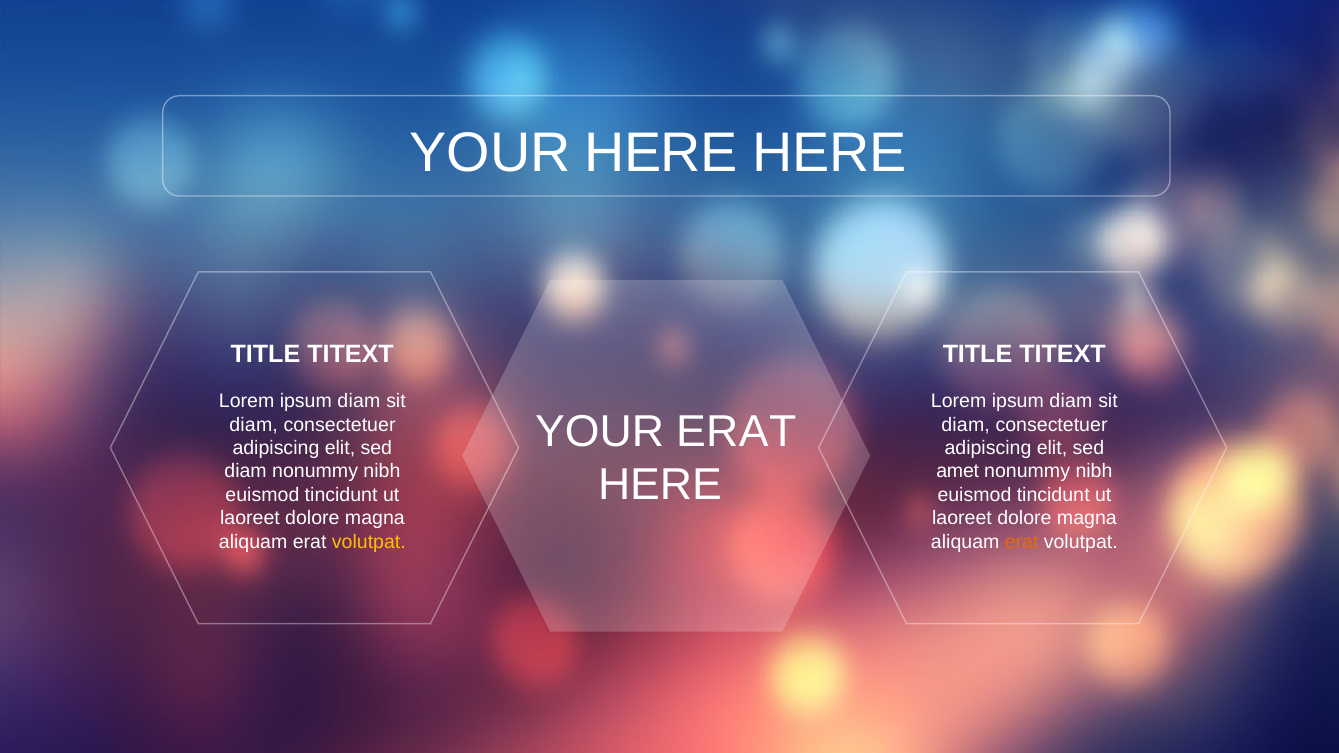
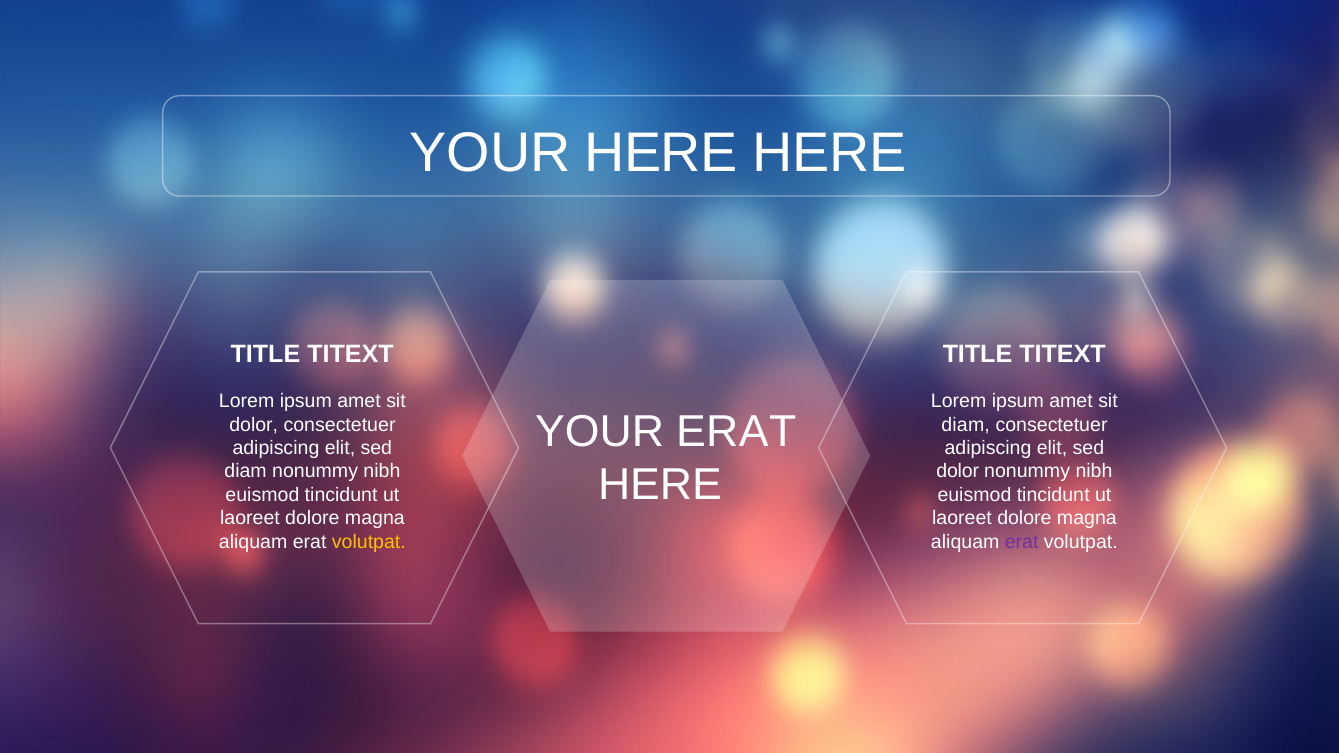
diam: diam -> amet (359, 401)
diam: diam -> amet (1071, 401)
diam: diam -> dolor (254, 425)
amet: amet -> dolor (958, 472)
erat colour: orange -> purple (1022, 542)
